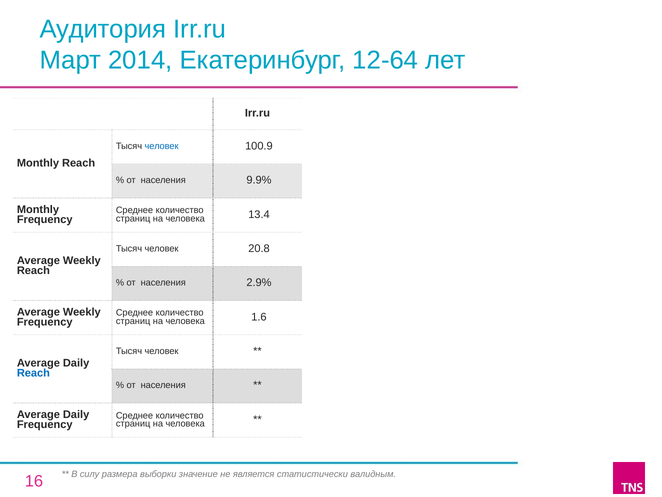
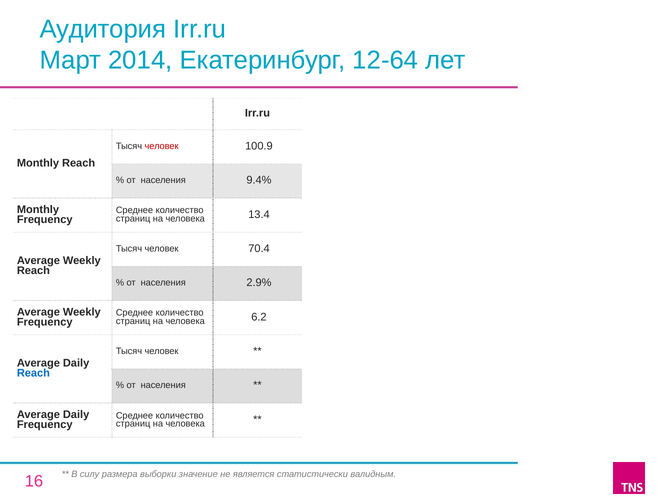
человек colour: blue -> red (162, 146)
9.9%: 9.9% -> 9.4% (259, 180)
20.8: 20.8 -> 70.4 (259, 248)
1.6: 1.6 -> 6.2 (259, 317)
